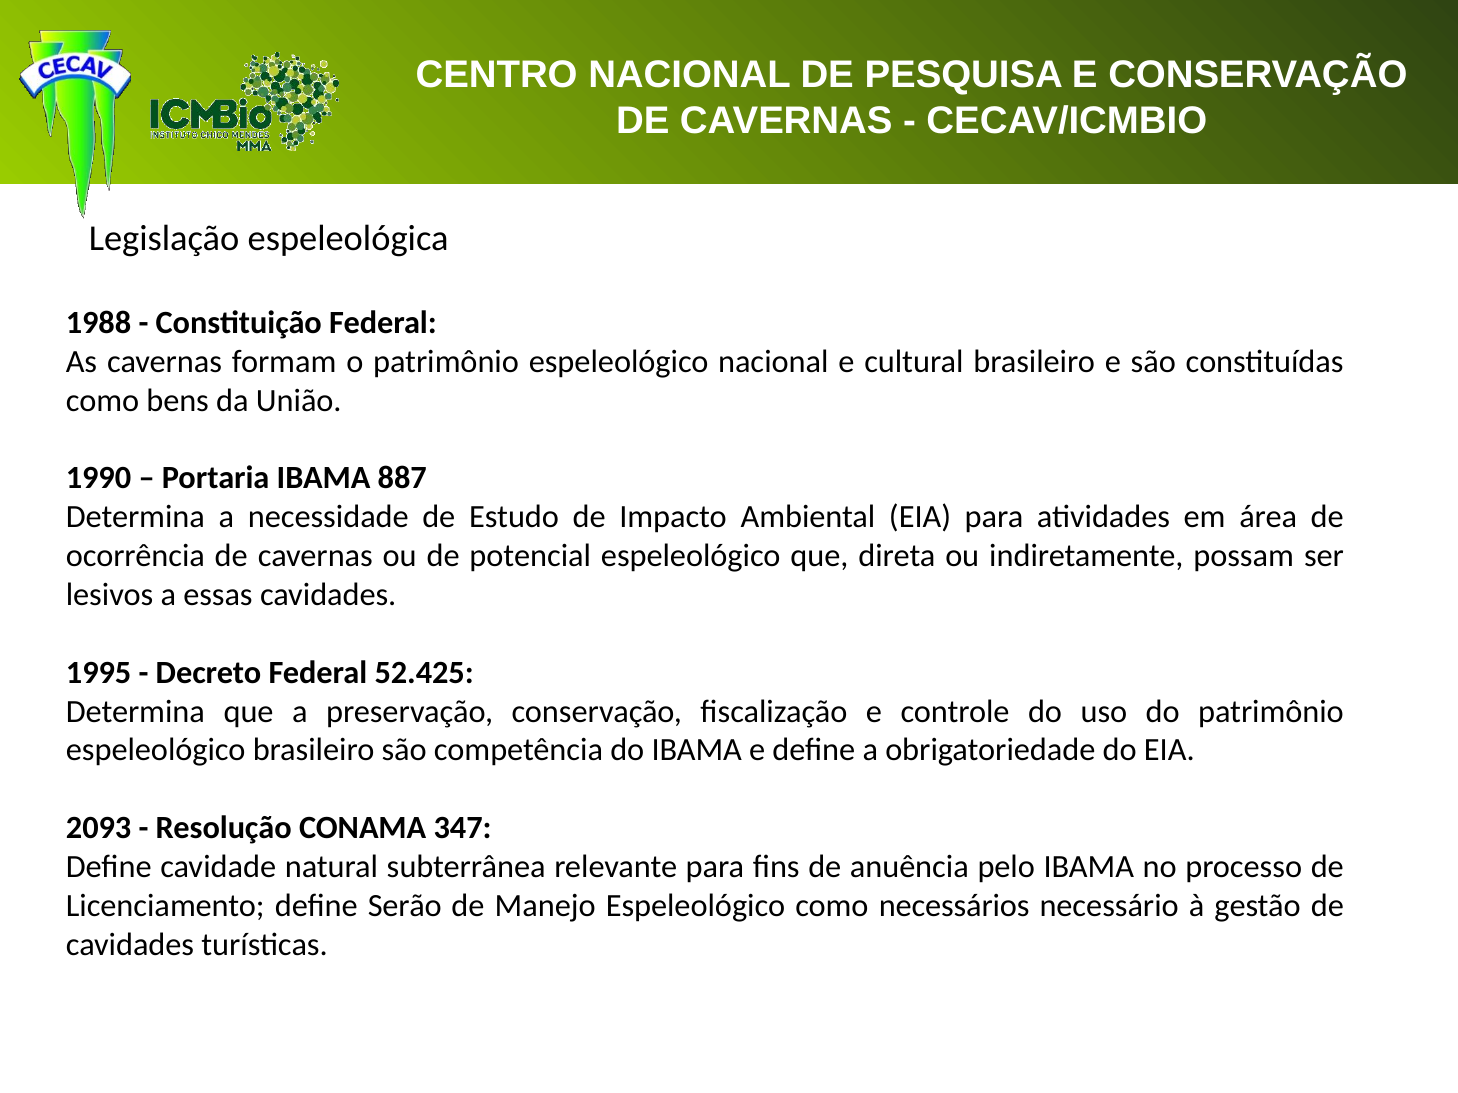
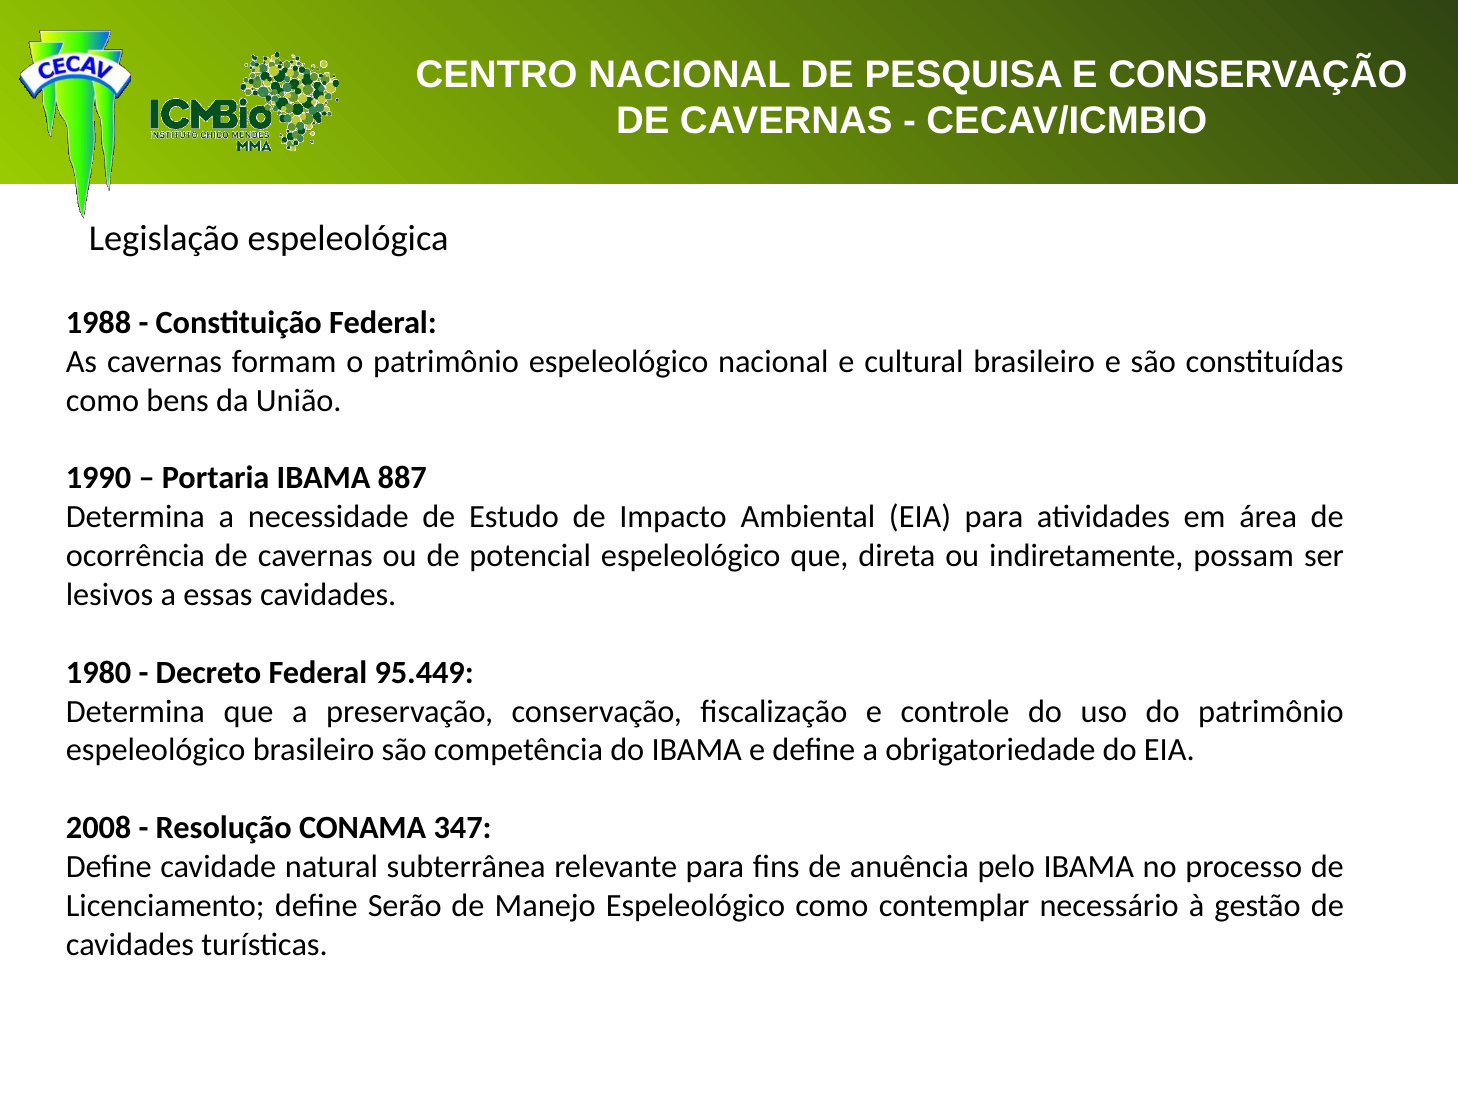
1995: 1995 -> 1980 (99, 673)
52.425: 52.425 -> 95.449 (424, 673)
2093: 2093 -> 2008 (99, 828)
necessários: necessários -> contemplar (954, 906)
